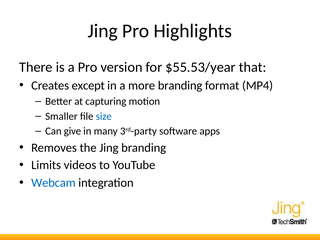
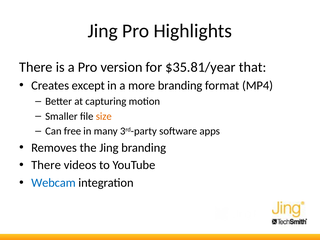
$55.53/year: $55.53/year -> $35.81/year (201, 67)
size colour: blue -> orange (104, 116)
give: give -> free (72, 131)
Limits: Limits -> There (46, 165)
